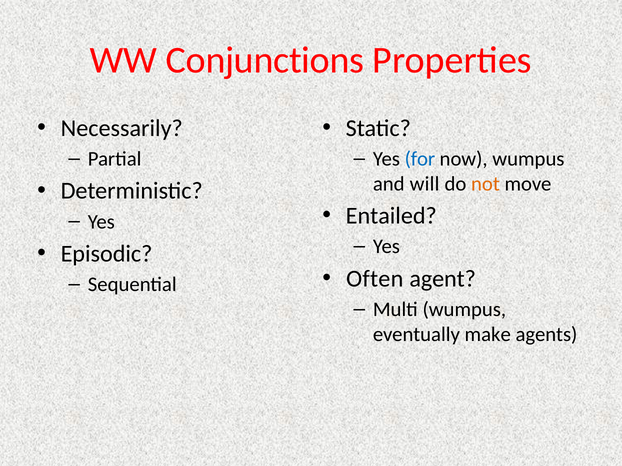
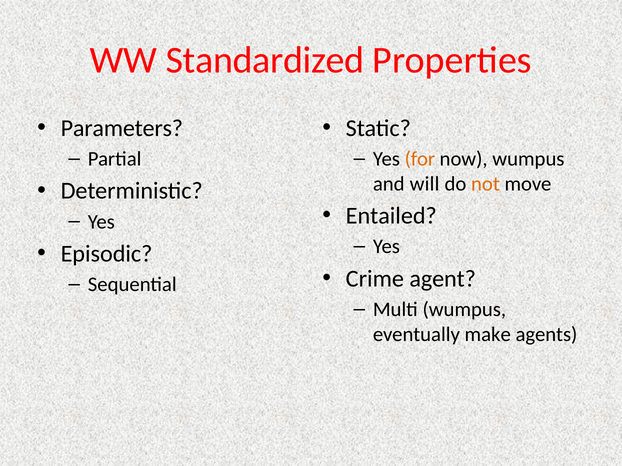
Conjunctions: Conjunctions -> Standardized (265, 60)
Necessarily: Necessarily -> Parameters (122, 128)
for colour: blue -> orange (420, 159)
Often: Often -> Crime (375, 279)
